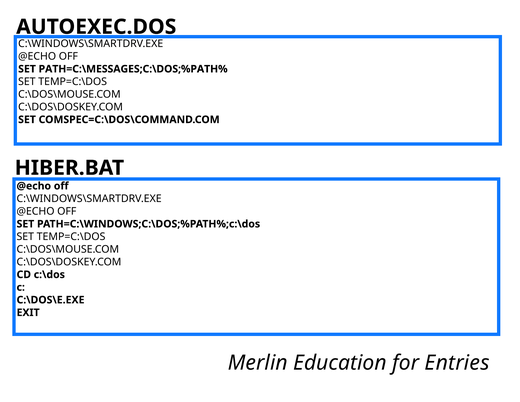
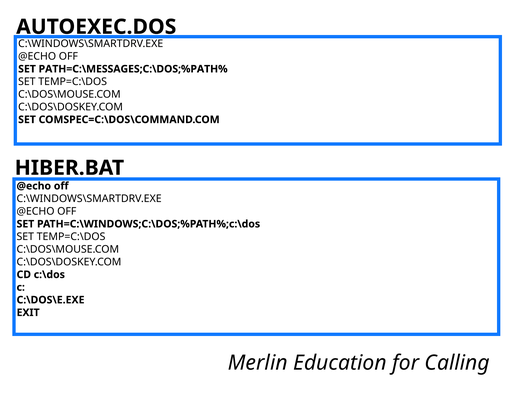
Entries: Entries -> Calling (457, 363)
